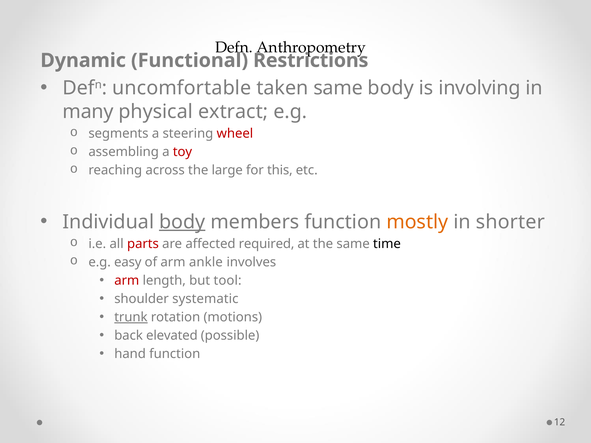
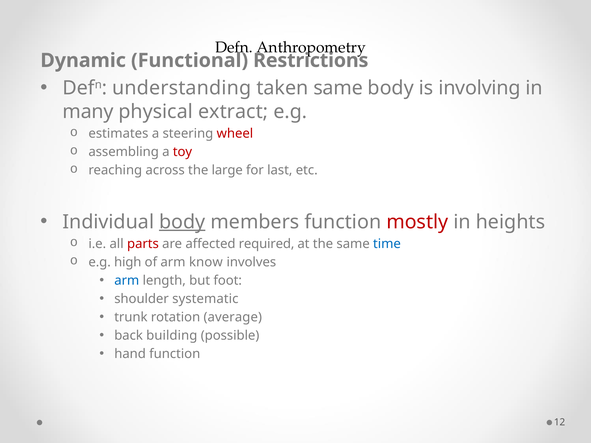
uncomfortable: uncomfortable -> understanding (182, 88)
segments: segments -> estimates (118, 134)
this: this -> last (280, 170)
mostly colour: orange -> red (417, 222)
shorter: shorter -> heights (510, 222)
time colour: black -> blue (387, 244)
easy: easy -> high (128, 262)
ankle: ankle -> know (206, 262)
arm colour: red -> blue (127, 281)
tool: tool -> foot (228, 281)
trunk underline: present -> none (131, 317)
motions: motions -> average (233, 317)
elevated: elevated -> building (172, 336)
